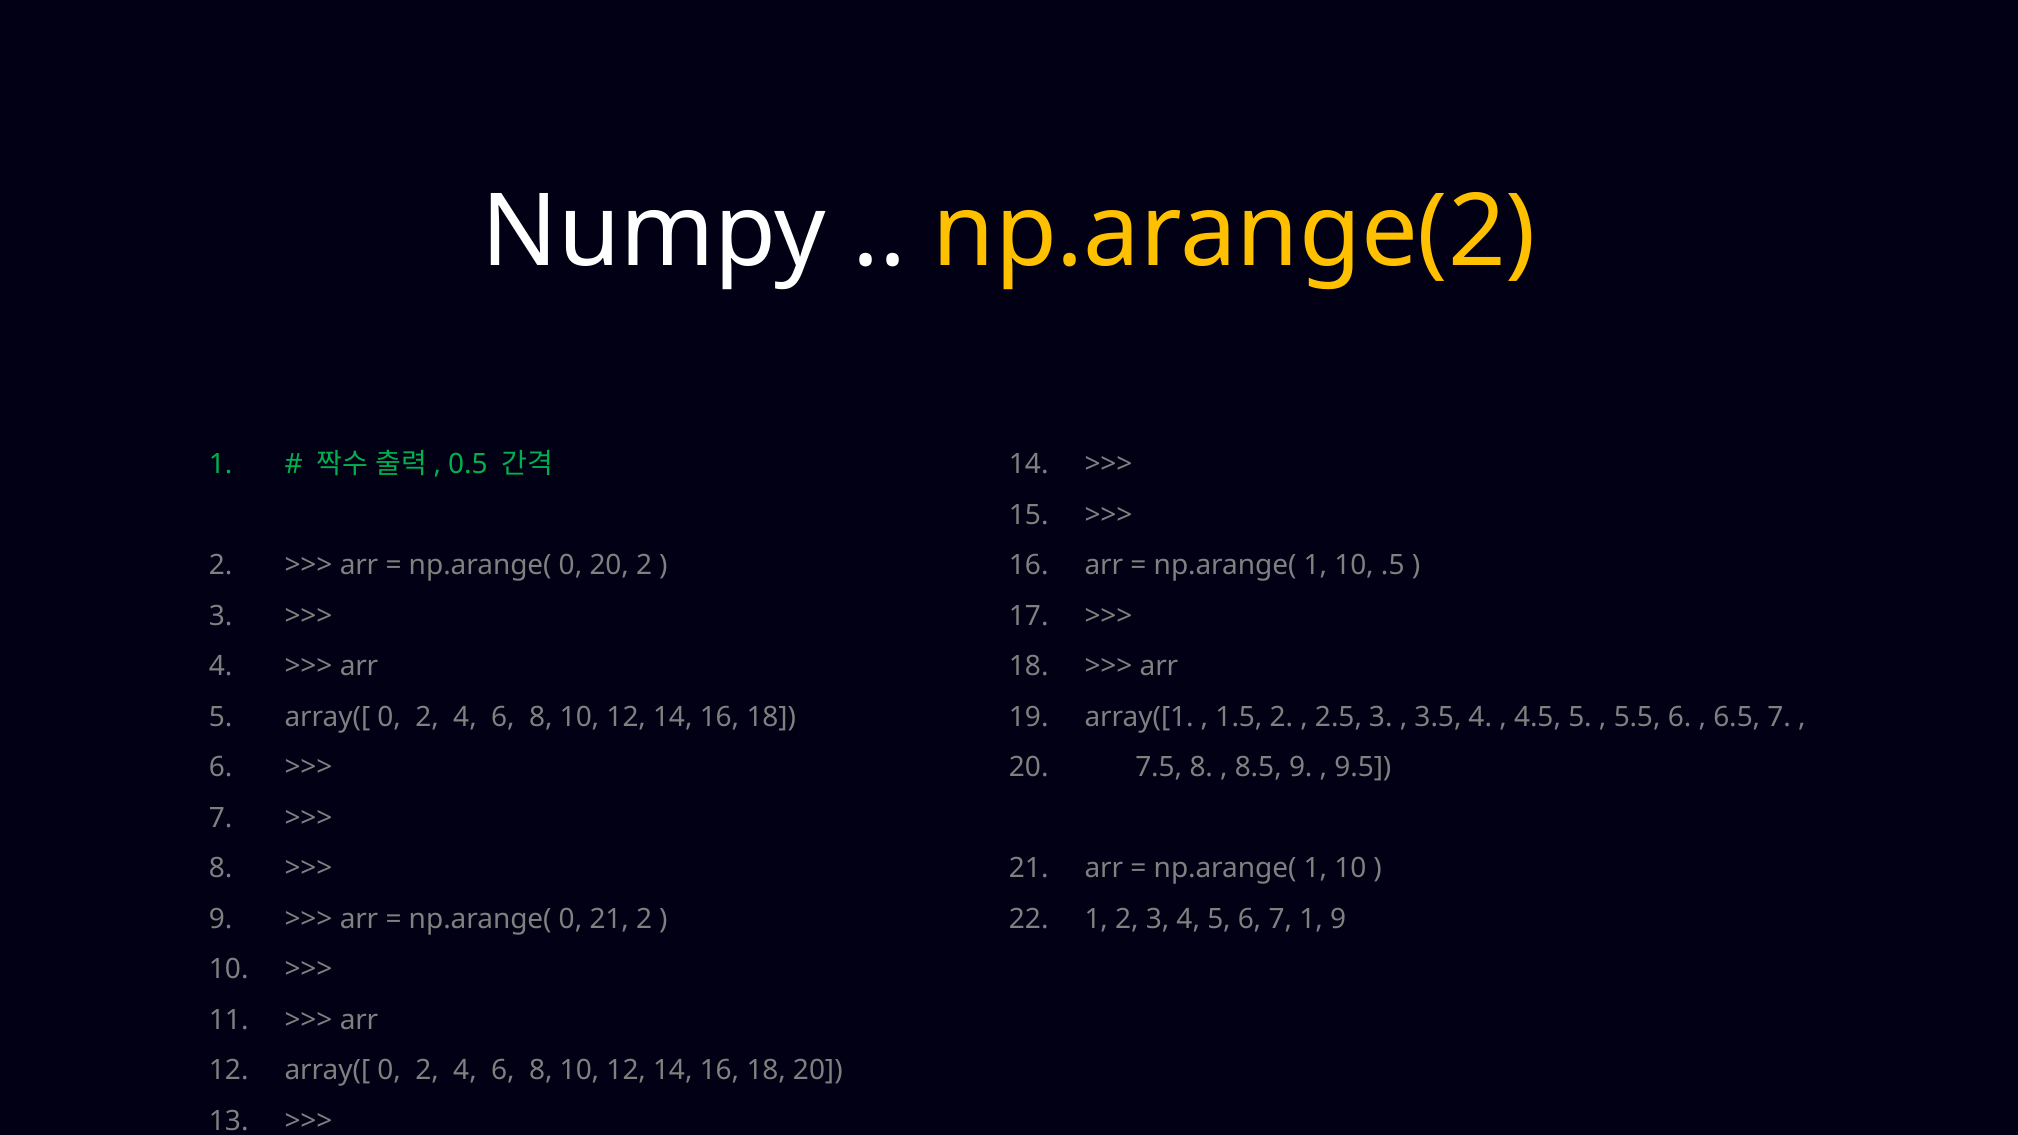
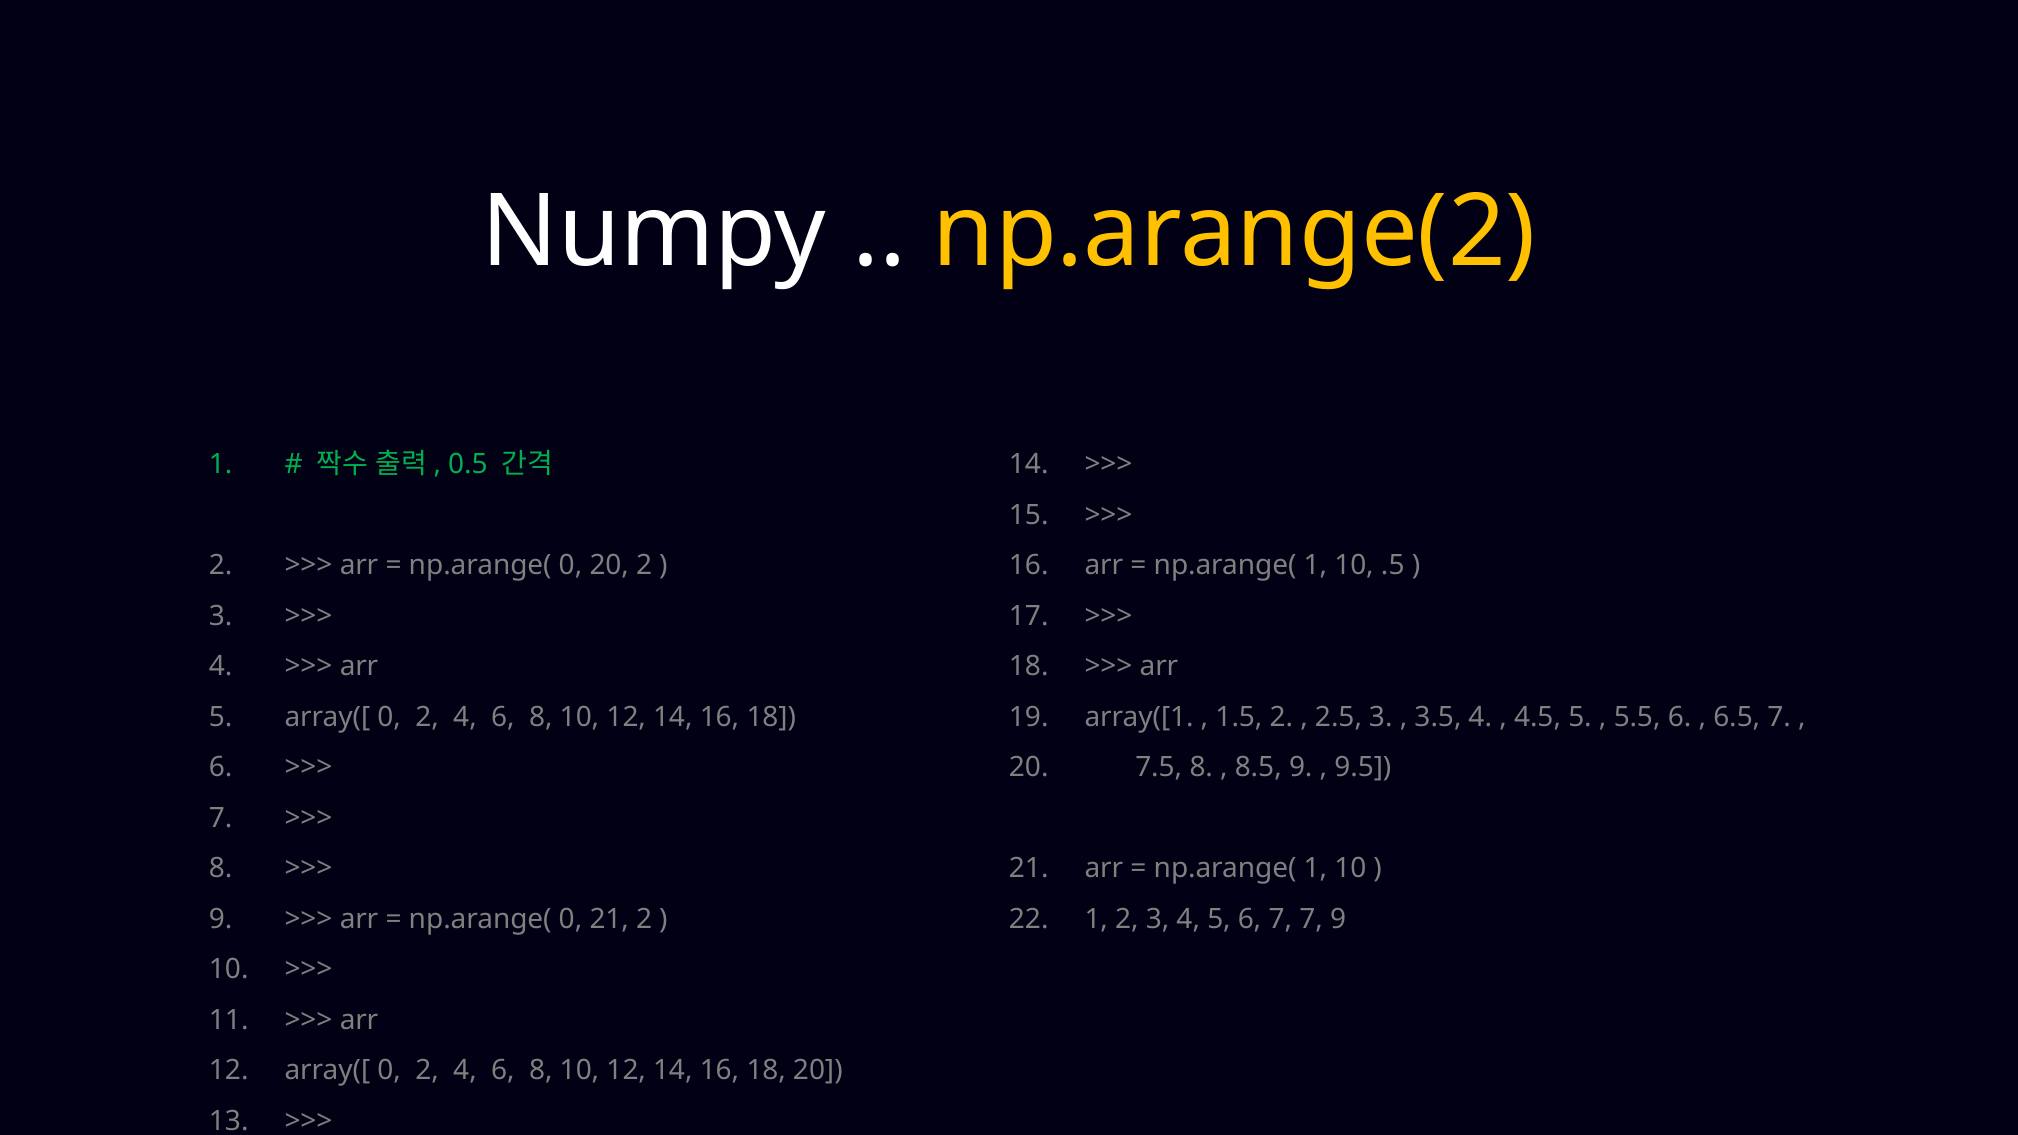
7 1: 1 -> 7 (1311, 919)
